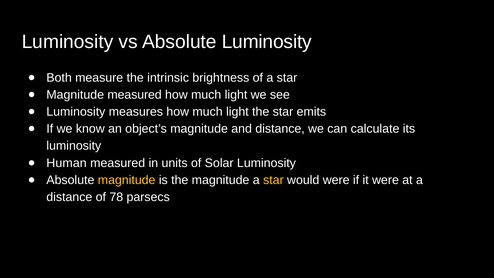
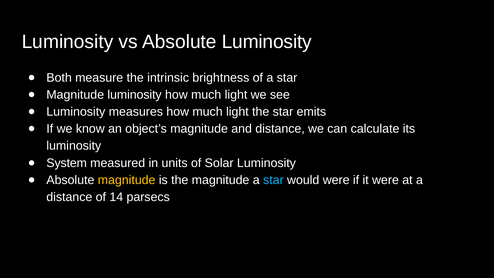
Magnitude measured: measured -> luminosity (135, 95)
Human: Human -> System (67, 163)
star colour: yellow -> light blue (273, 180)
78: 78 -> 14 (116, 197)
